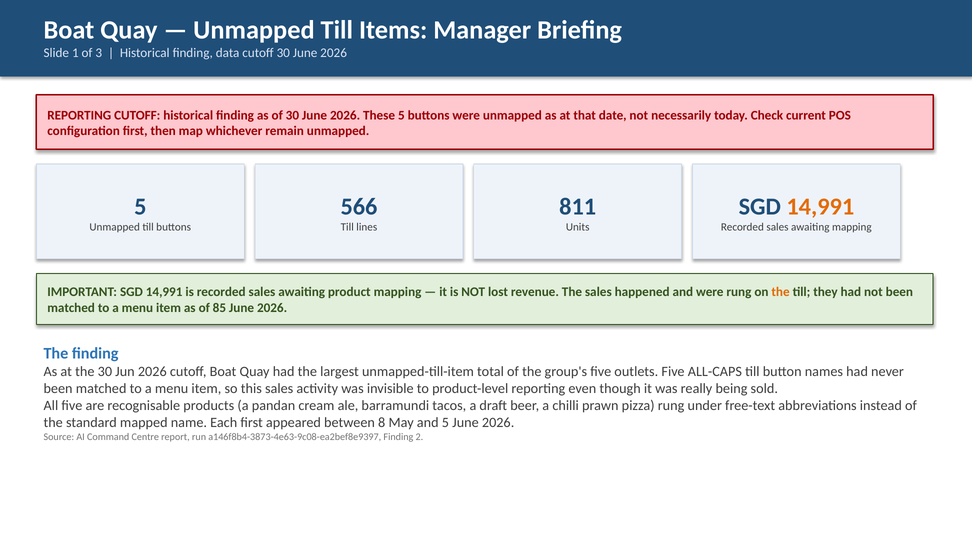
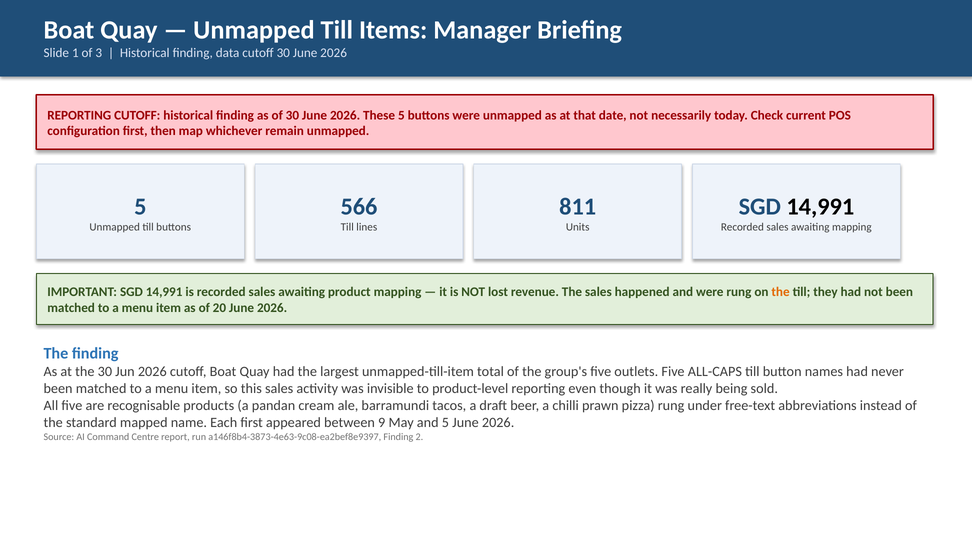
14,991 colour: orange -> black (820, 206)
85: 85 -> 20 (219, 308)
8: 8 -> 9 (382, 423)
